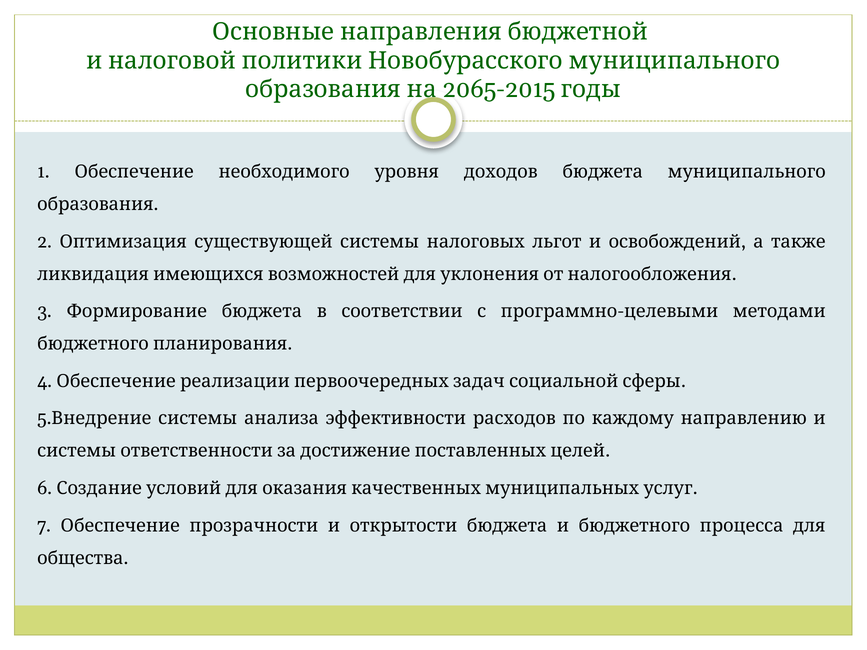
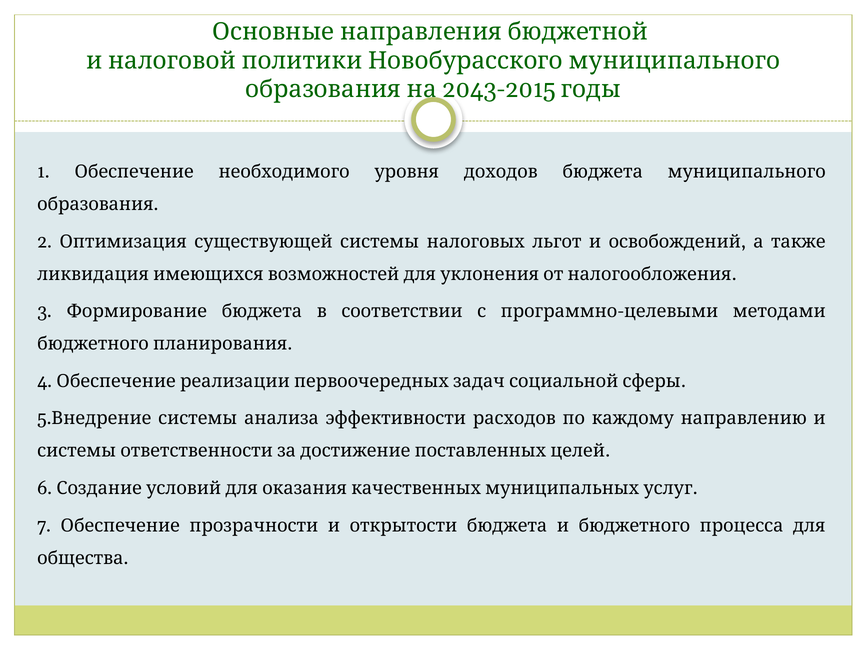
2065-2015: 2065-2015 -> 2043-2015 (499, 90)
